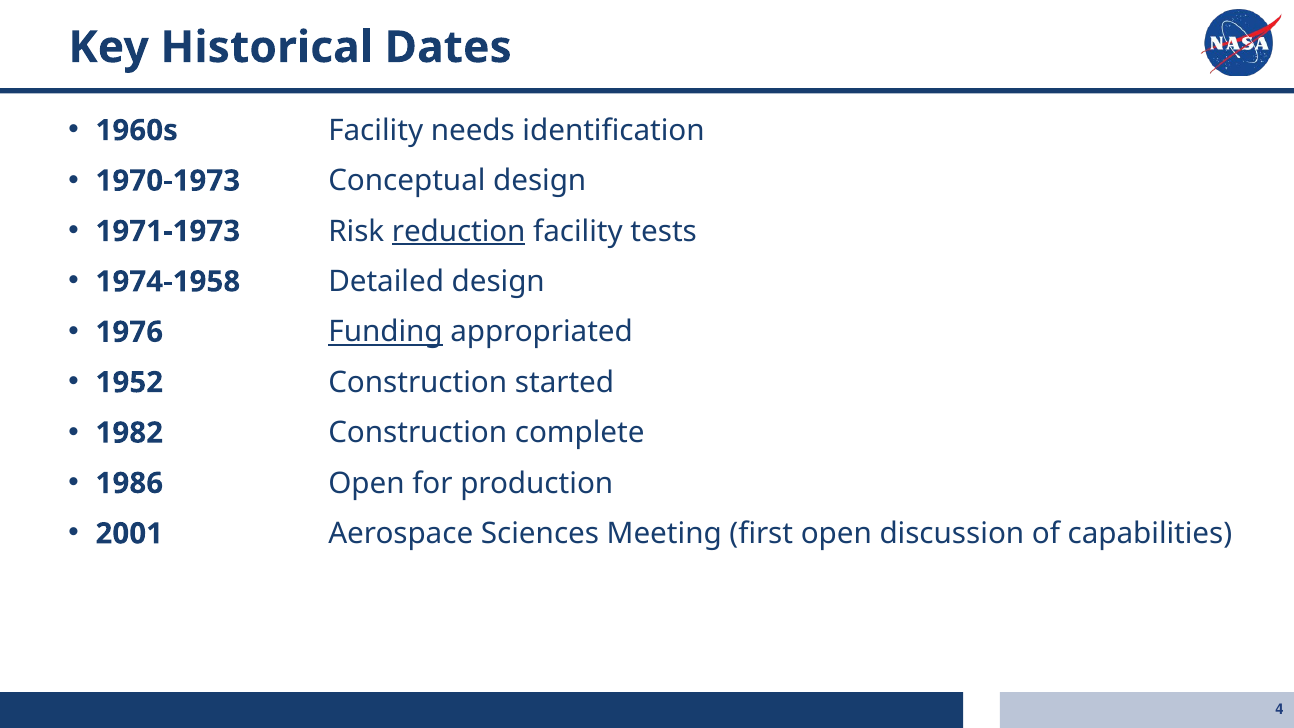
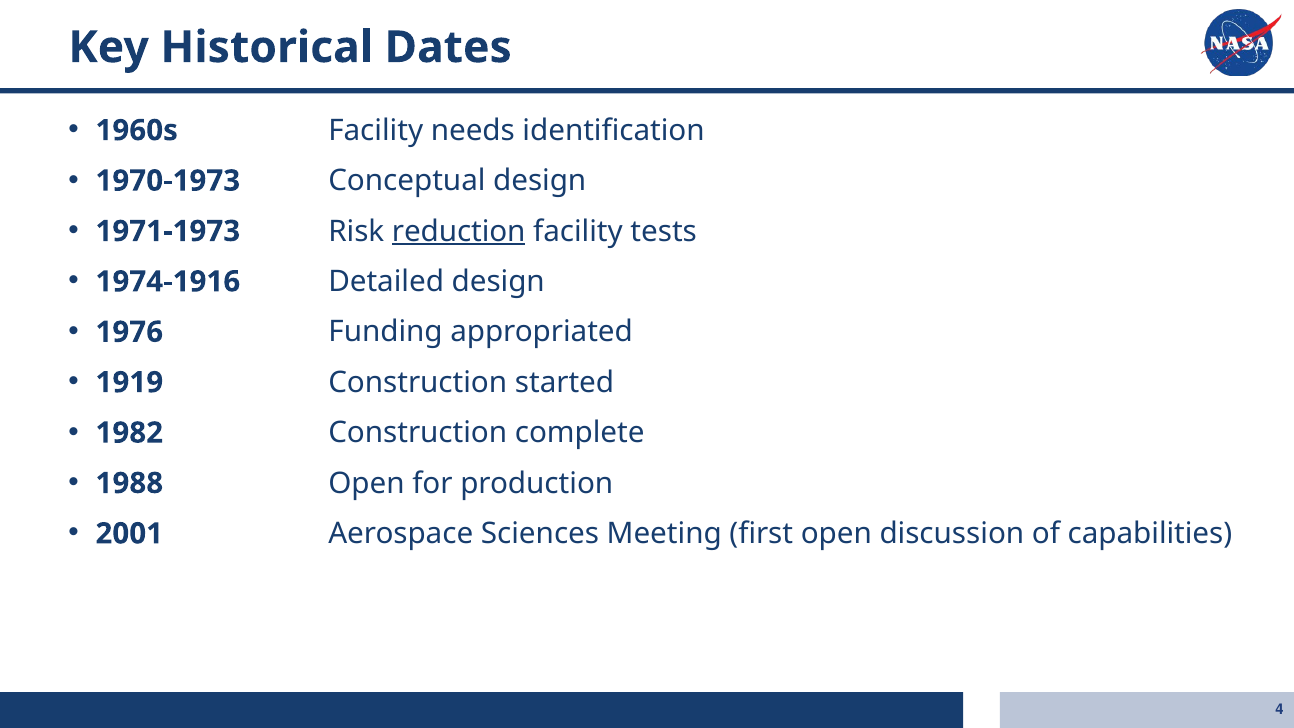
1974-1958: 1974-1958 -> 1974-1916 (168, 282)
Funding underline: present -> none (386, 332)
1952: 1952 -> 1919 (129, 382)
1986: 1986 -> 1988 (129, 483)
